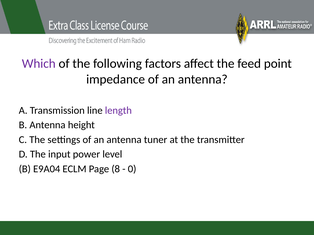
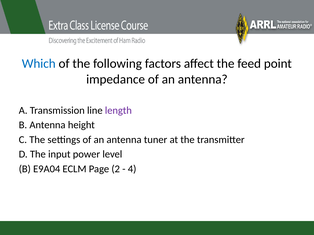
Which colour: purple -> blue (39, 64)
8: 8 -> 2 (116, 169)
0: 0 -> 4 (132, 169)
